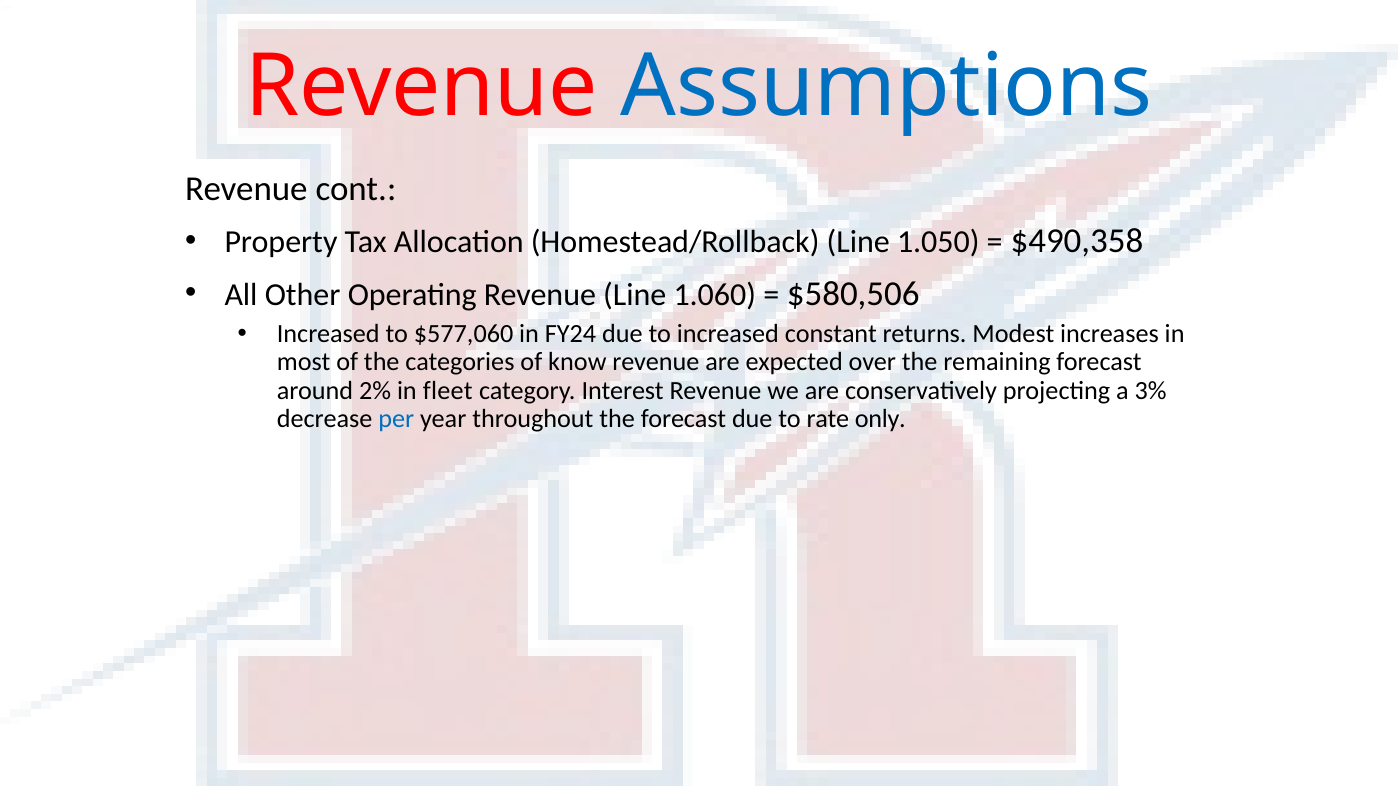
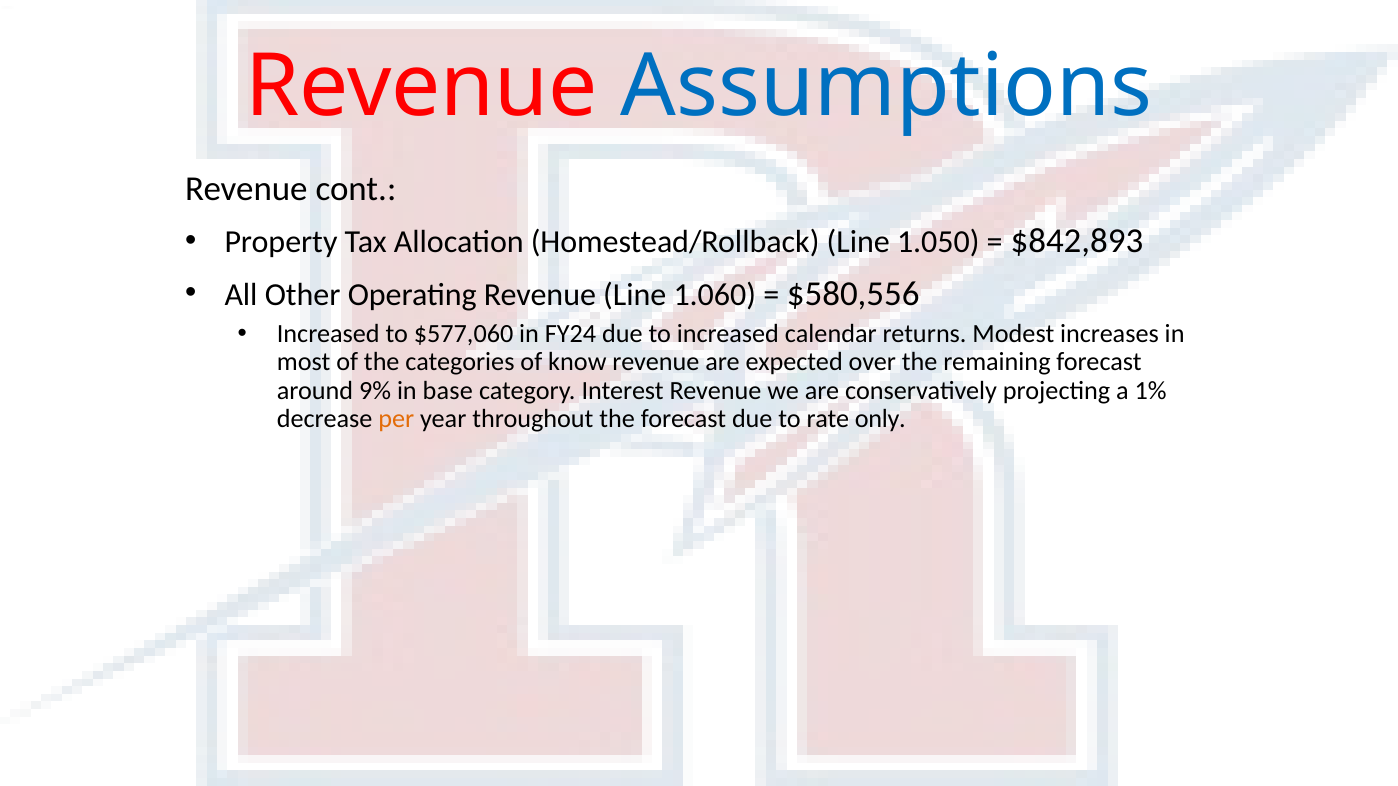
$490,358: $490,358 -> $842,893 (1077, 241)
$580,506: $580,506 -> $580,556 (853, 294)
constant: constant -> calendar (831, 334)
2%: 2% -> 9% (375, 391)
fleet: fleet -> base (448, 391)
3%: 3% -> 1% (1151, 391)
per colour: blue -> orange (396, 419)
